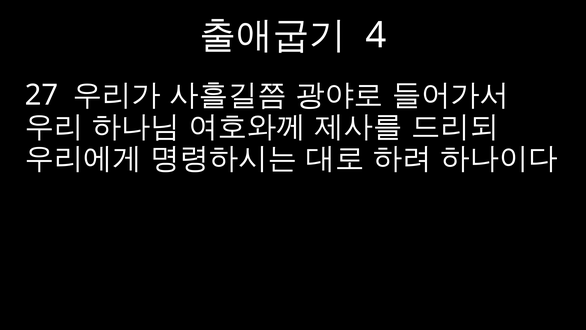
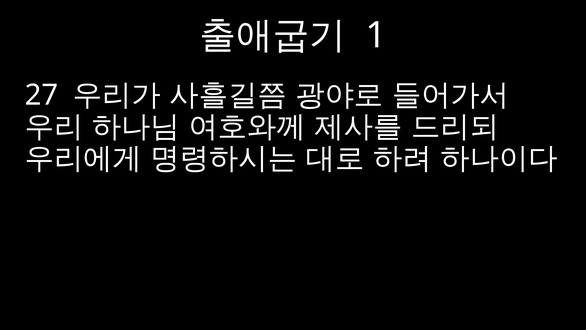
4: 4 -> 1 (376, 35)
